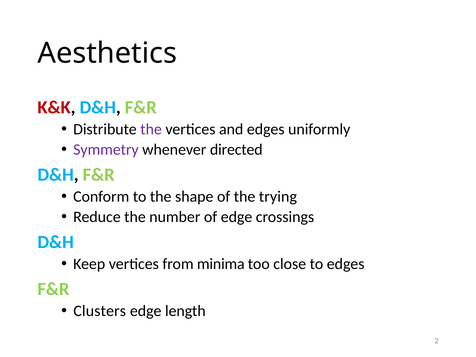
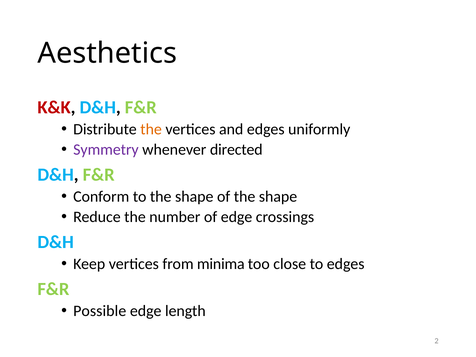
the colour: purple -> orange (151, 129)
of the trying: trying -> shape (278, 197)
Clusters: Clusters -> Possible (100, 311)
